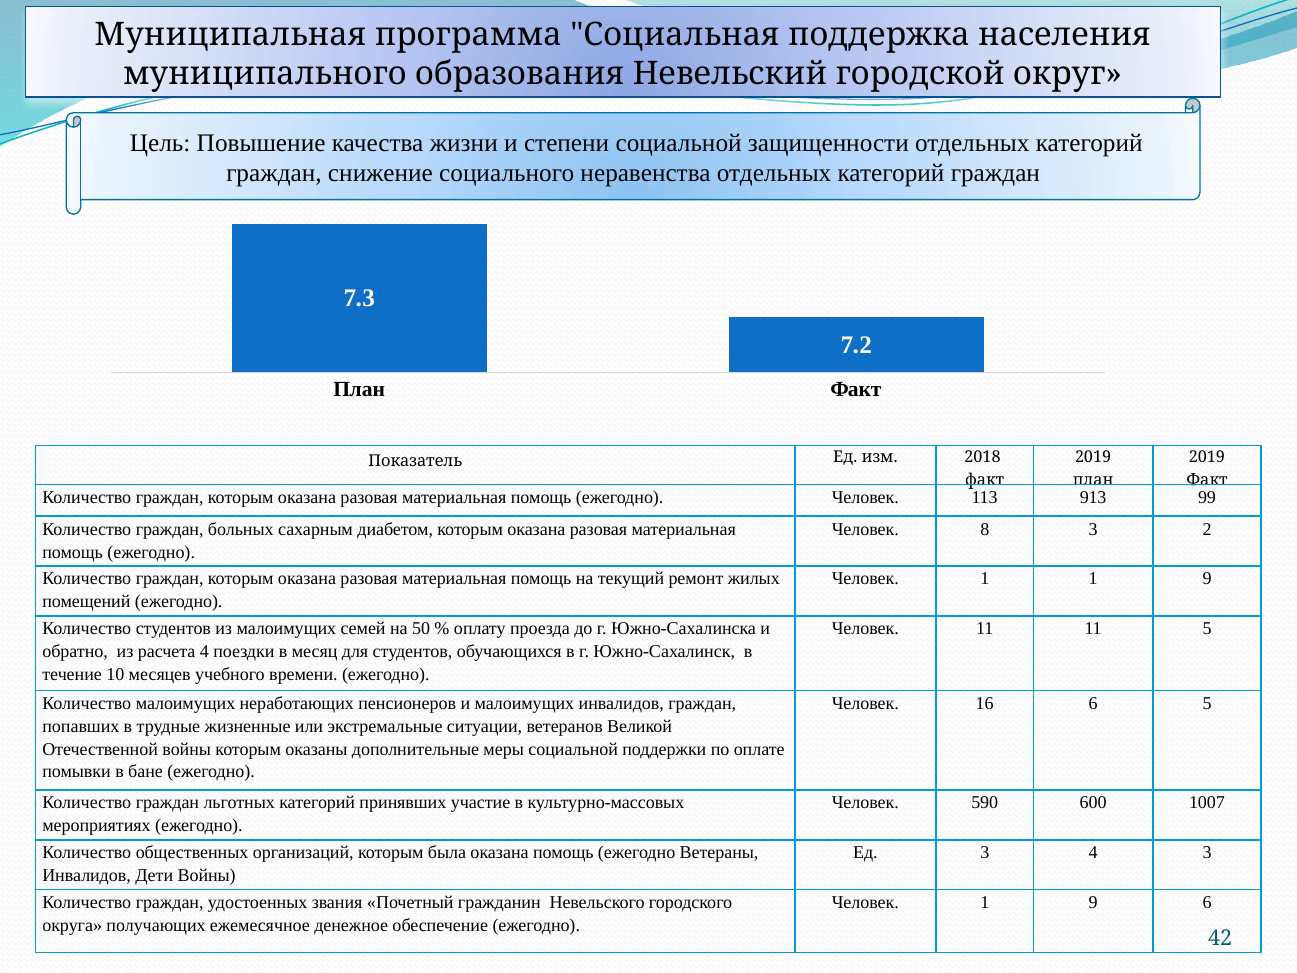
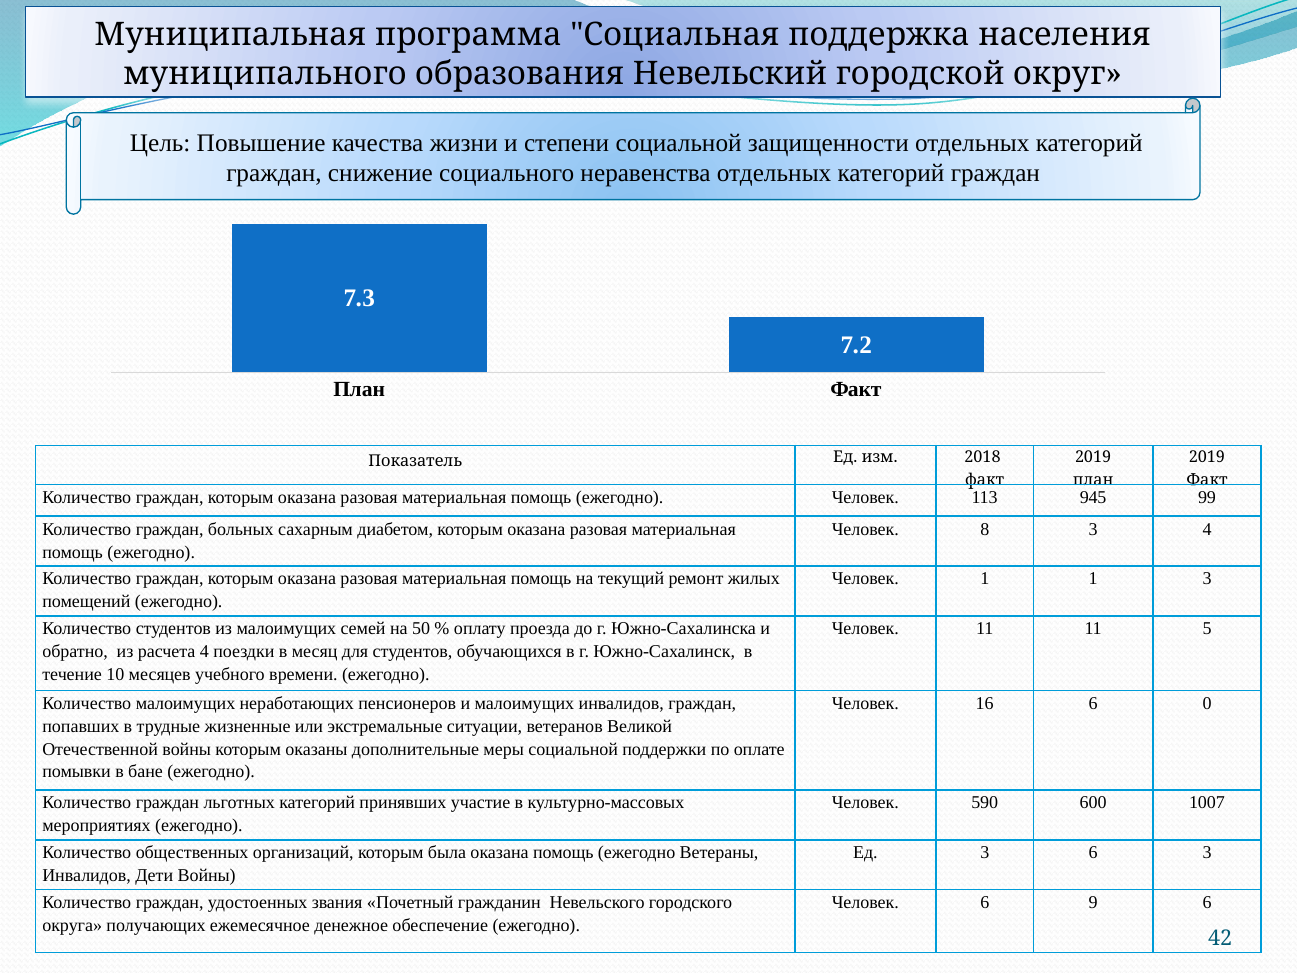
913: 913 -> 945 (1093, 498)
3 2: 2 -> 4 (1207, 529)
1 1 9: 9 -> 3 (1207, 579)
6 5: 5 -> 0 (1207, 703)
3 4: 4 -> 6 (1093, 853)
1: 1 -> 6 (985, 902)
